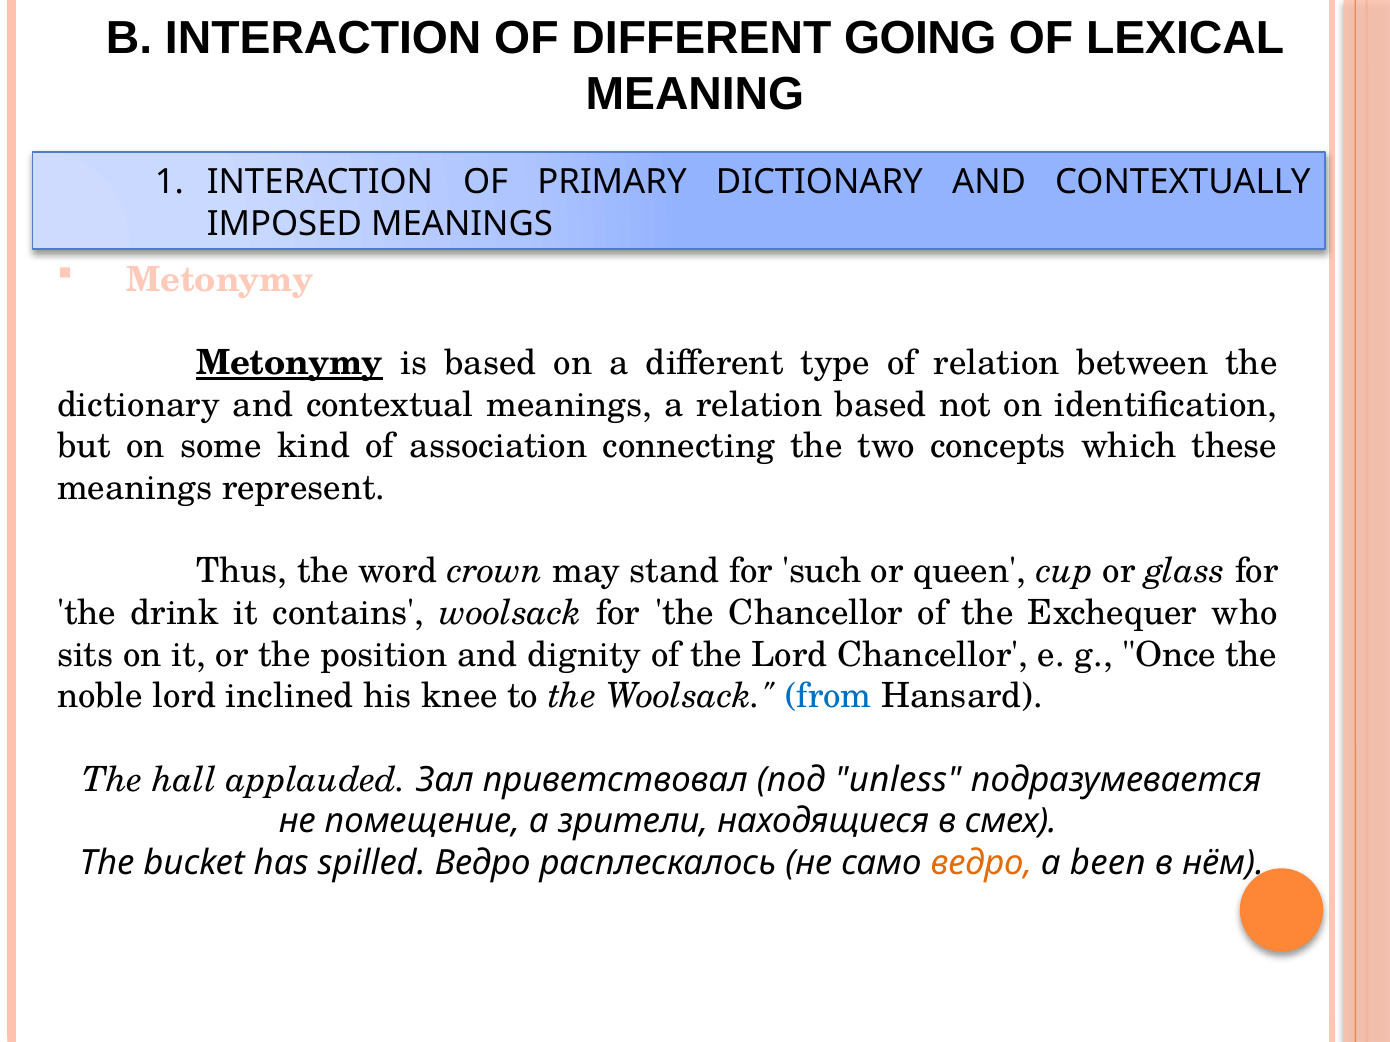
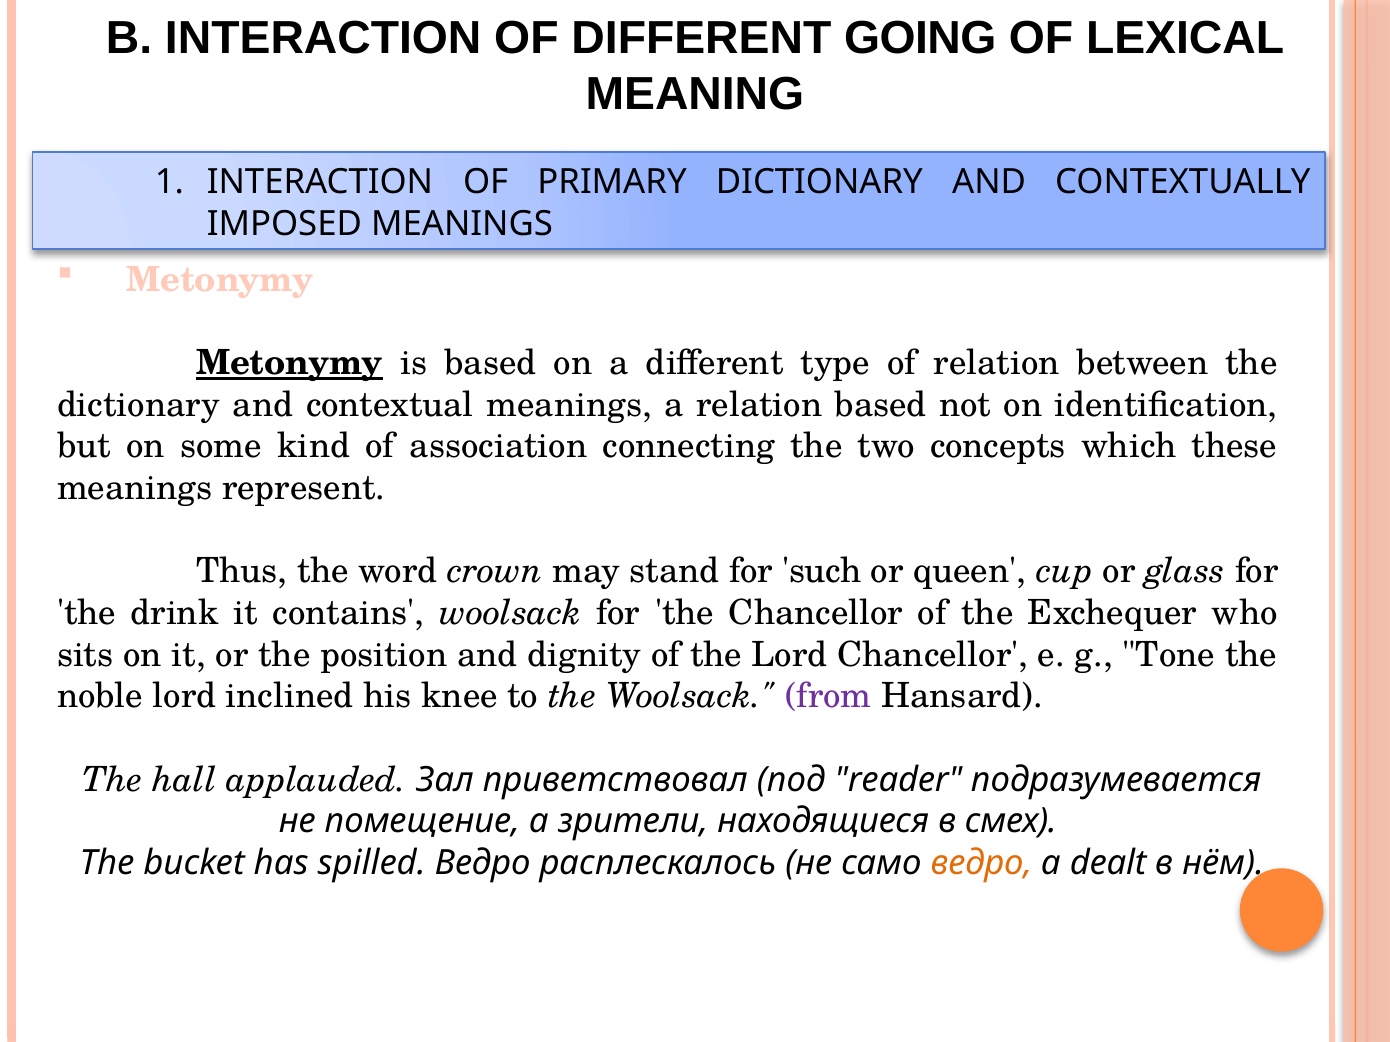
Once: Once -> Tone (1169, 655)
from colour: blue -> purple (829, 697)
unless: unless -> reader (898, 780)
been: been -> dealt (1108, 864)
